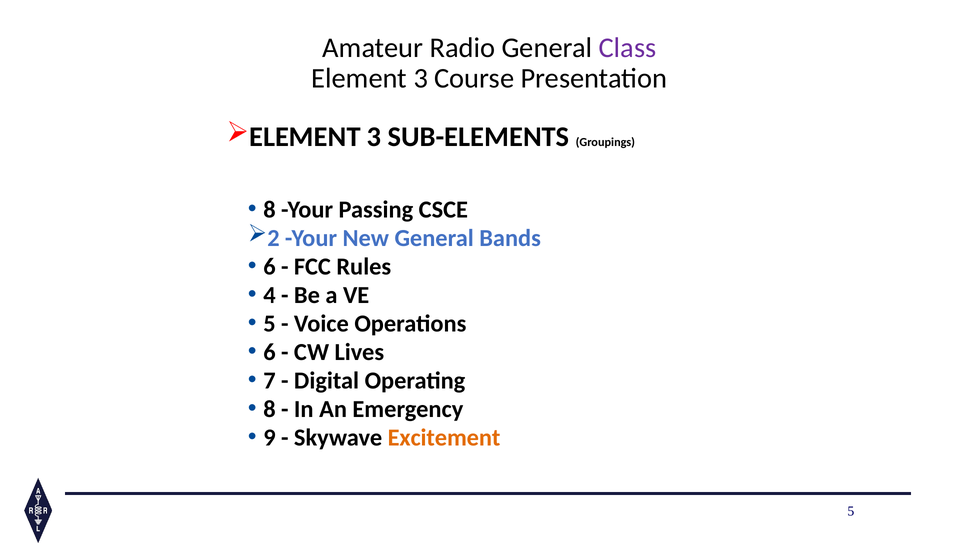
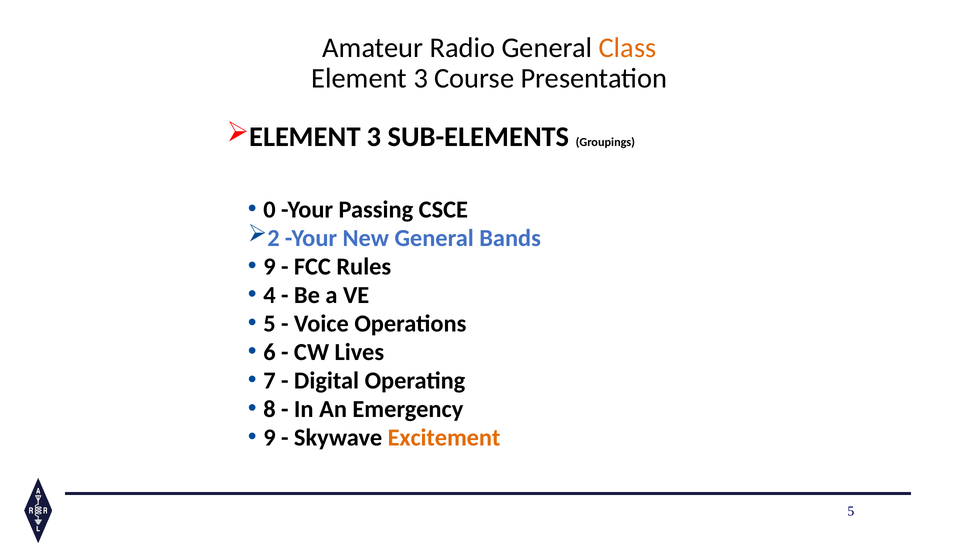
Class colour: purple -> orange (627, 48)
8: 8 -> 0 (270, 209)
6: 6 -> 9 (270, 266)
